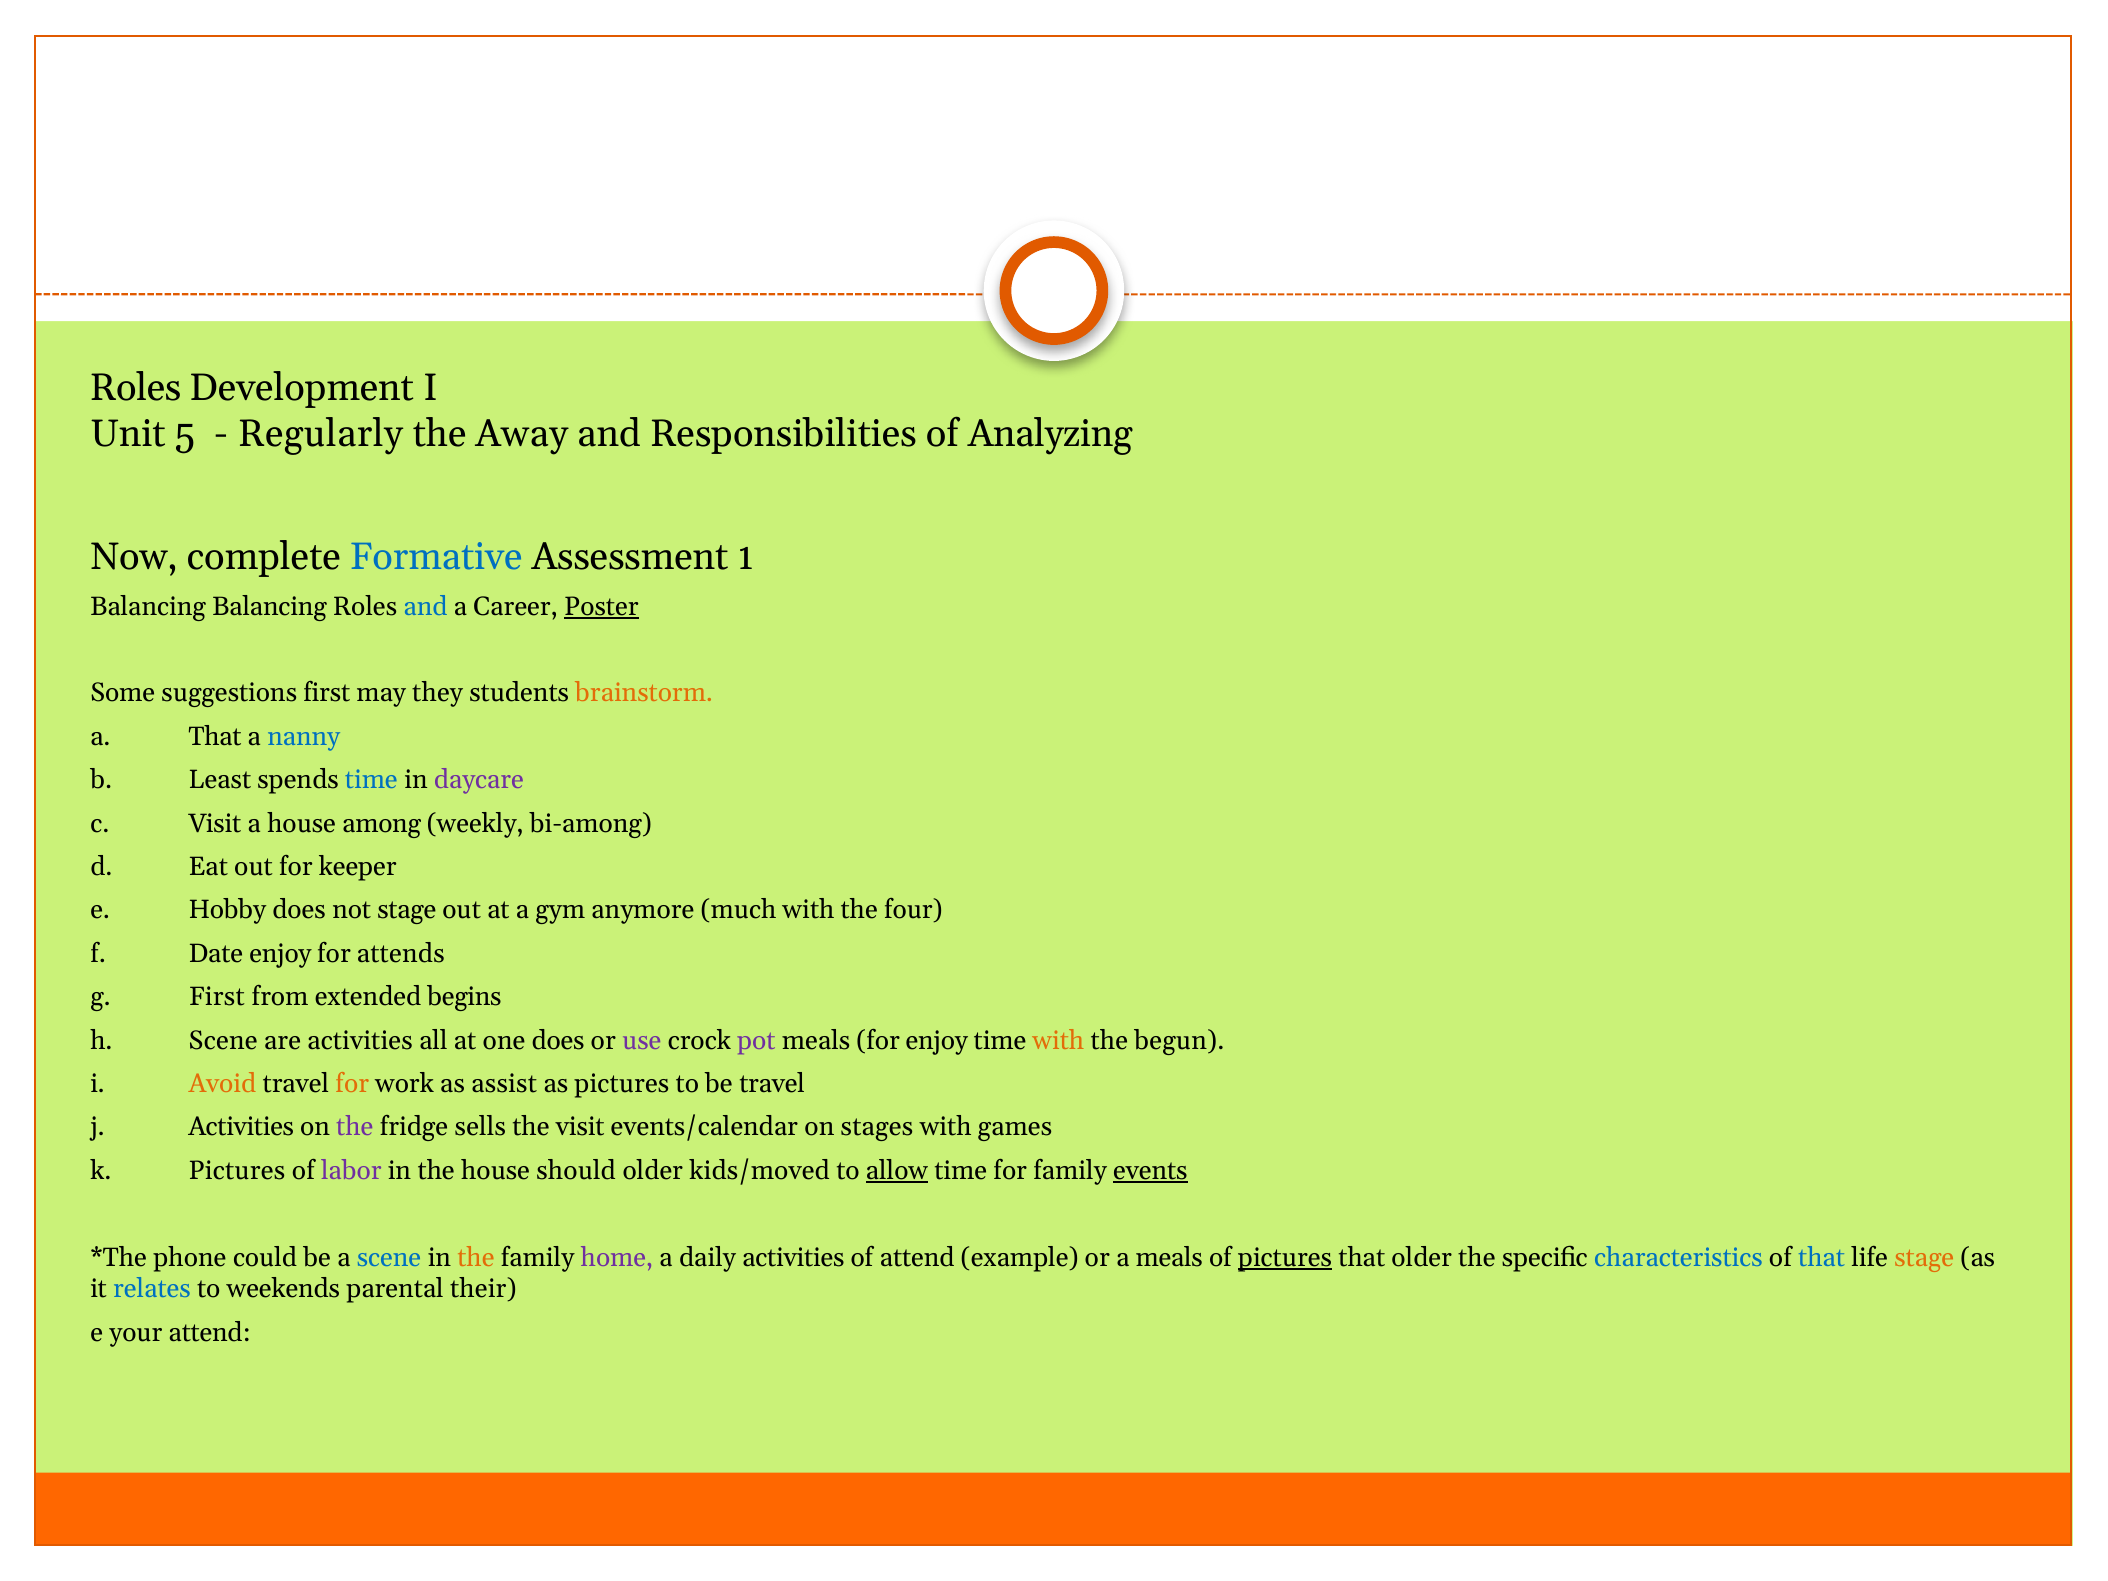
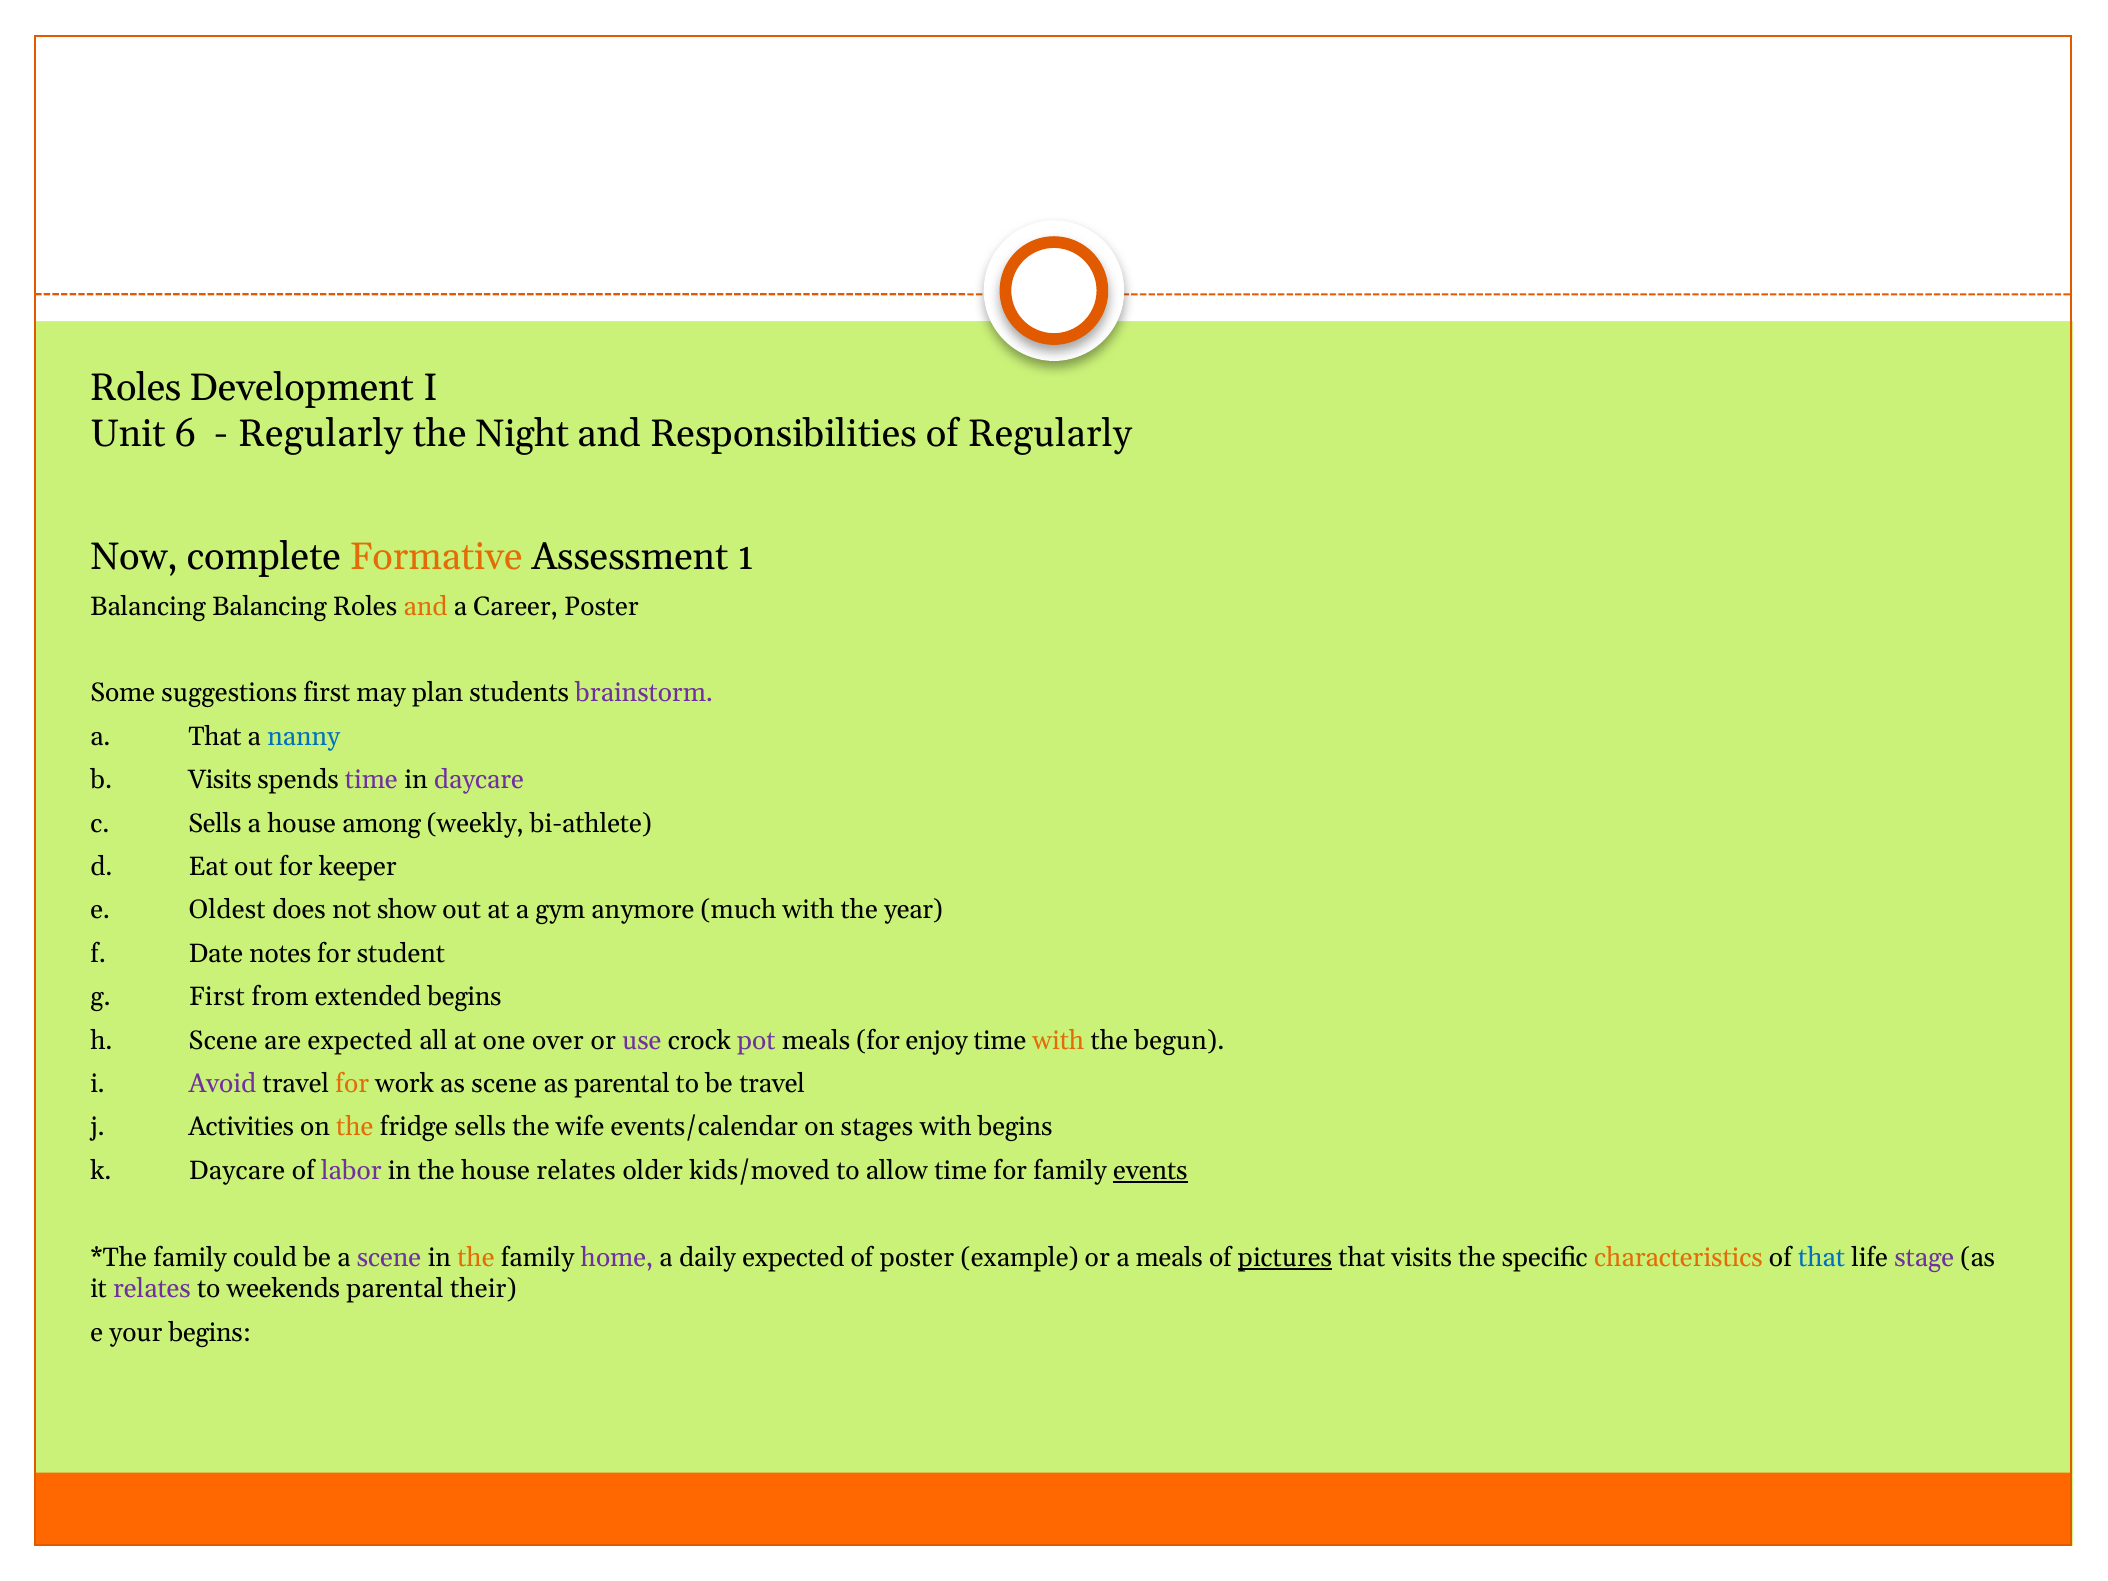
5: 5 -> 6 (185, 434)
Away: Away -> Night (522, 434)
of Analyzing: Analyzing -> Regularly (1050, 434)
Formative colour: blue -> orange (436, 557)
and colour: blue -> orange (425, 606)
Poster underline: present -> none (601, 606)
they: they -> plan (438, 693)
brainstorm colour: orange -> purple (644, 693)
b Least: Least -> Visits (220, 780)
time colour: blue -> purple (371, 780)
c Visit: Visit -> Sells (215, 823)
bi-among: bi-among -> bi-athlete (591, 823)
Hobby: Hobby -> Oldest (227, 910)
not stage: stage -> show (407, 910)
four: four -> year (913, 910)
Date enjoy: enjoy -> notes (280, 954)
attends: attends -> student (401, 954)
are activities: activities -> expected (360, 1040)
one does: does -> over (558, 1040)
Avoid colour: orange -> purple (222, 1084)
as assist: assist -> scene (504, 1084)
as pictures: pictures -> parental (622, 1084)
the colour: purple -> orange (355, 1127)
the visit: visit -> wife (580, 1127)
with games: games -> begins (1015, 1127)
k Pictures: Pictures -> Daycare (237, 1171)
house should: should -> relates (576, 1171)
allow underline: present -> none (897, 1171)
phone: phone -> family (190, 1258)
scene colour: blue -> purple (389, 1258)
daily activities: activities -> expected (793, 1258)
of attend: attend -> poster (917, 1258)
that older: older -> visits (1422, 1258)
characteristics colour: blue -> orange (1679, 1258)
stage colour: orange -> purple (1924, 1258)
relates colour: blue -> purple (152, 1289)
your attend: attend -> begins (210, 1333)
